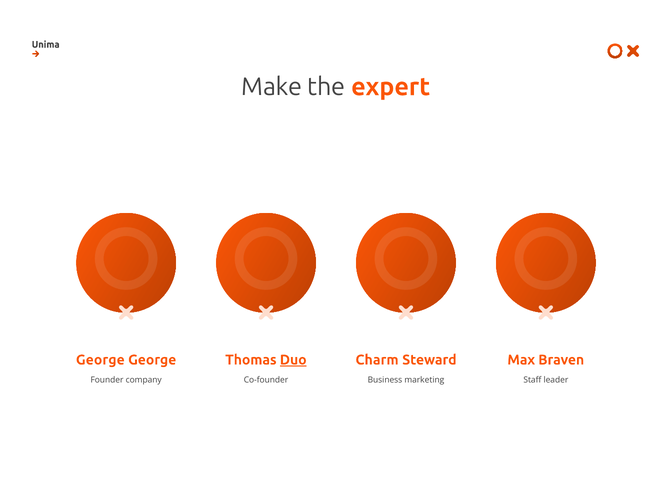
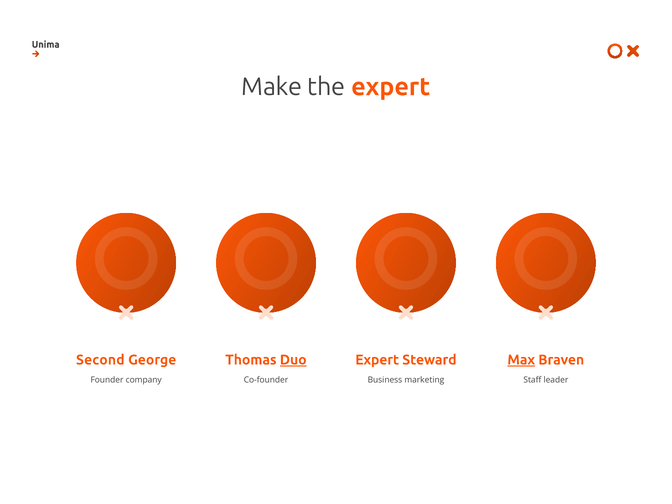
George: George -> Second (100, 360)
Charm: Charm -> Expert (377, 360)
Max underline: none -> present (521, 360)
